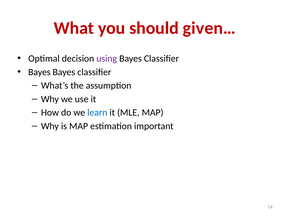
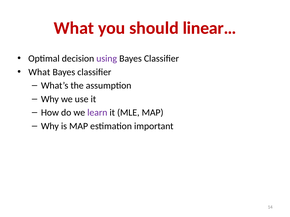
given…: given… -> linear… (209, 28)
Bayes: Bayes -> What (39, 72)
learn colour: blue -> purple (97, 113)
